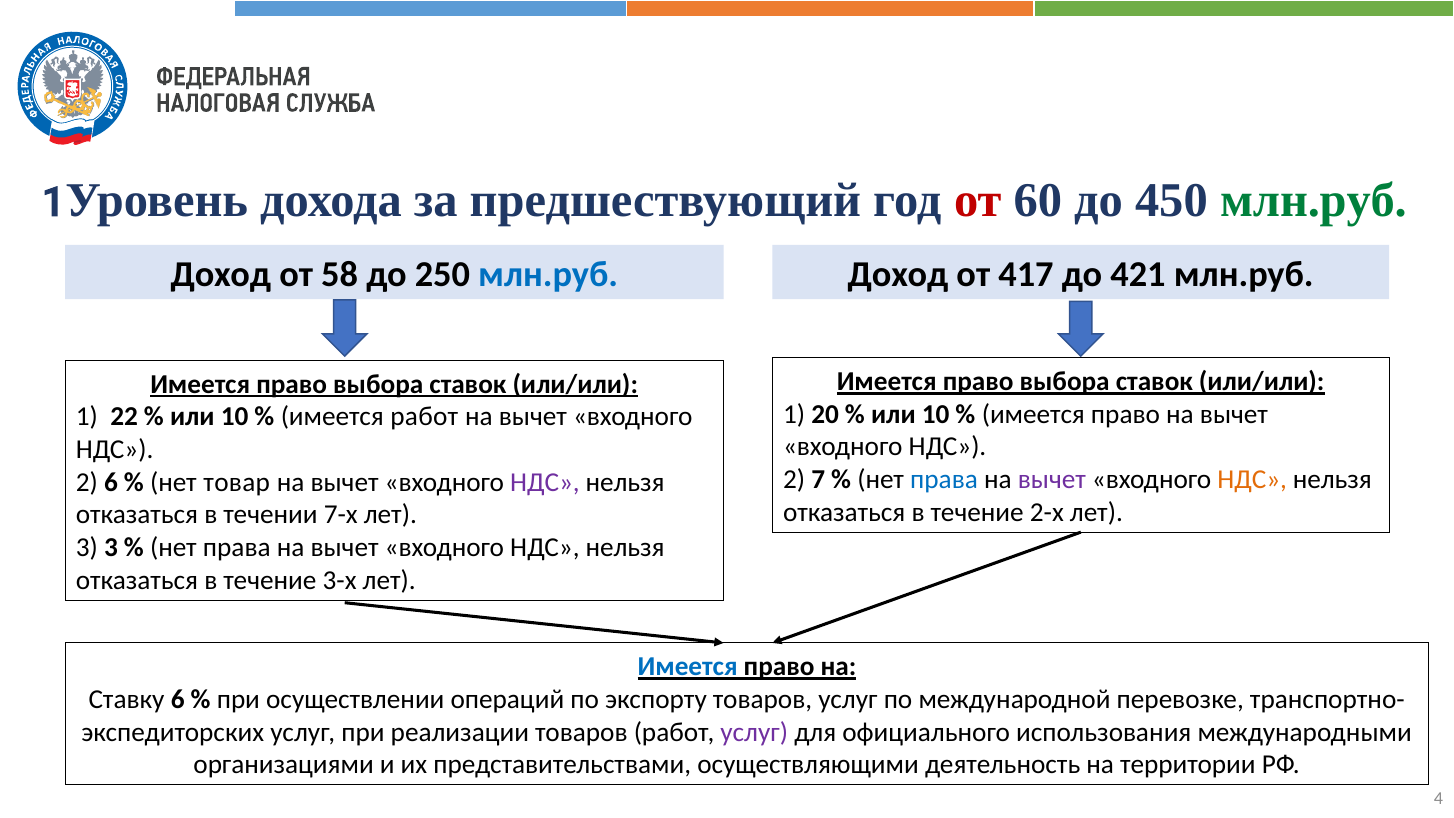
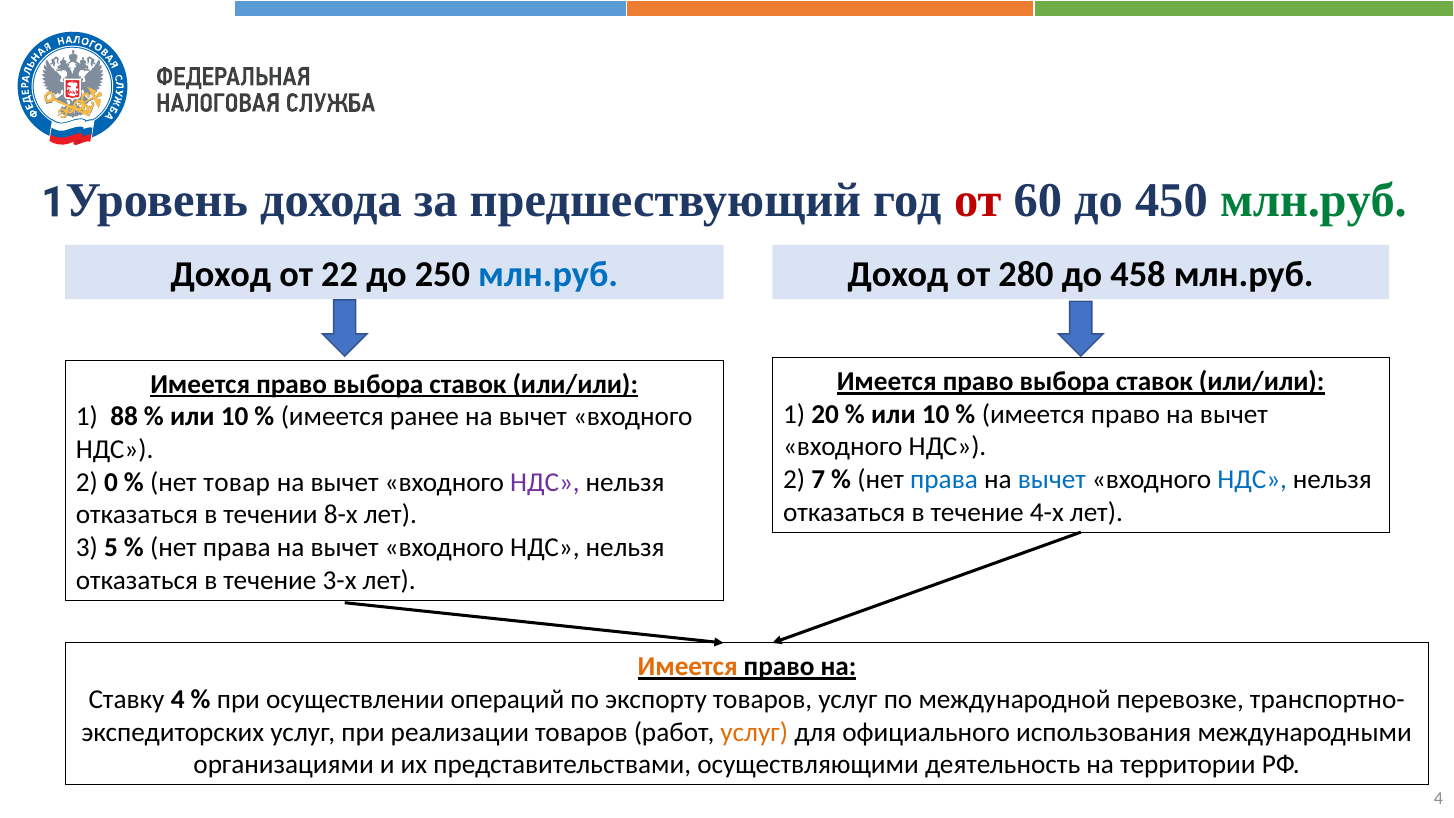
58: 58 -> 22 (340, 274)
417: 417 -> 280 (1026, 274)
421: 421 -> 458 (1138, 274)
22: 22 -> 88 (124, 417)
имеется работ: работ -> ранее (424, 417)
вычет colour: purple -> blue (1052, 480)
НДС colour: orange -> blue (1252, 480)
2 6: 6 -> 0 (111, 482)
2-х: 2-х -> 4-х (1047, 512)
7-х: 7-х -> 8-х (341, 515)
3 3: 3 -> 5 (111, 548)
Имеется colour: blue -> orange (688, 666)
Ставку 6: 6 -> 4 (178, 699)
услуг colour: purple -> orange (754, 732)
